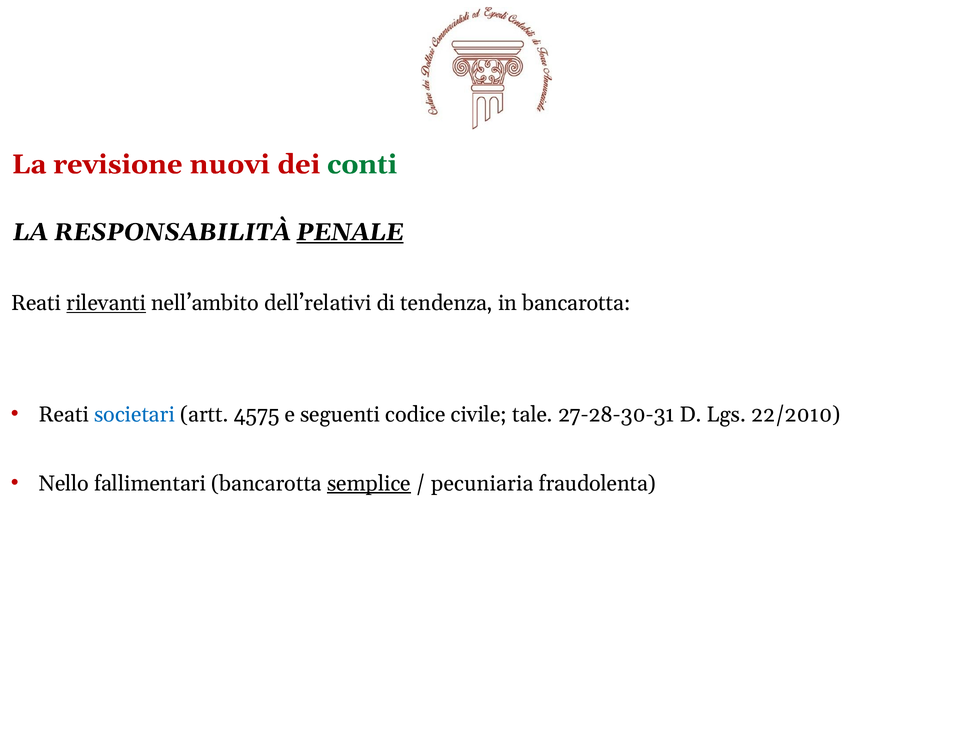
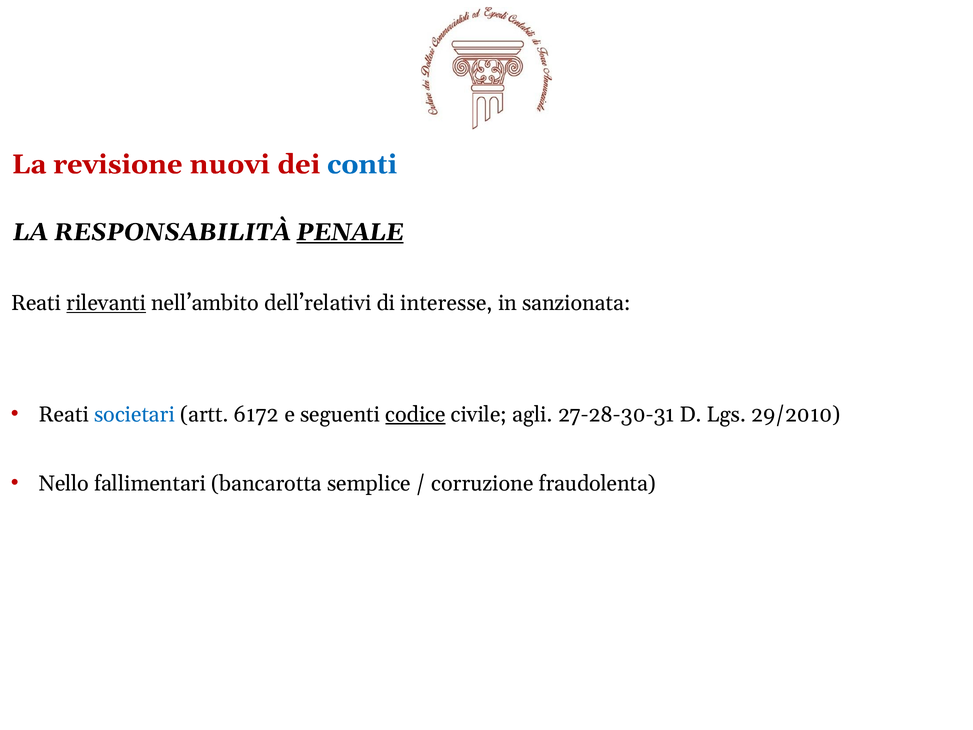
conti colour: green -> blue (362, 164)
tendenza: tendenza -> interesse (447, 303)
in bancarotta: bancarotta -> sanzionata (576, 303)
4575: 4575 -> 6172 (257, 414)
codice underline: none -> present (415, 414)
tale: tale -> agli (532, 414)
22/2010: 22/2010 -> 29/2010 (796, 414)
semplice underline: present -> none (369, 483)
pecuniaria: pecuniaria -> corruzione (482, 483)
